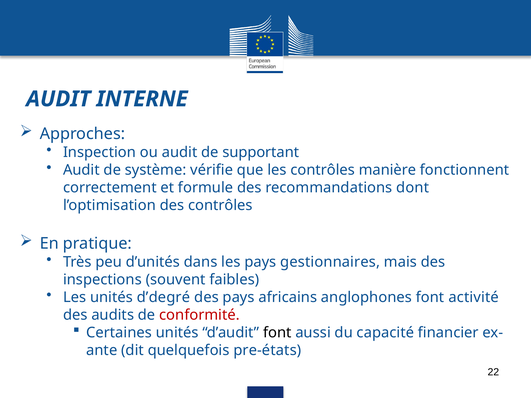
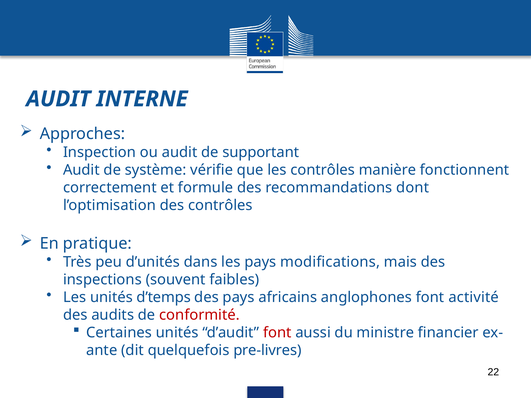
gestionnaires: gestionnaires -> modifications (330, 262)
d’degré: d’degré -> d’temps (164, 297)
font colour: black -> red (277, 333)
capacité: capacité -> ministre (385, 333)
pre-états: pre-états -> pre-livres (267, 351)
